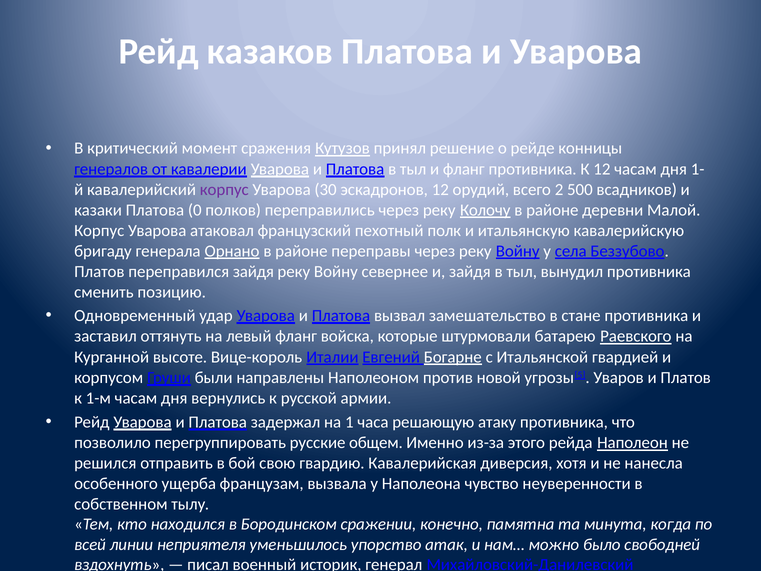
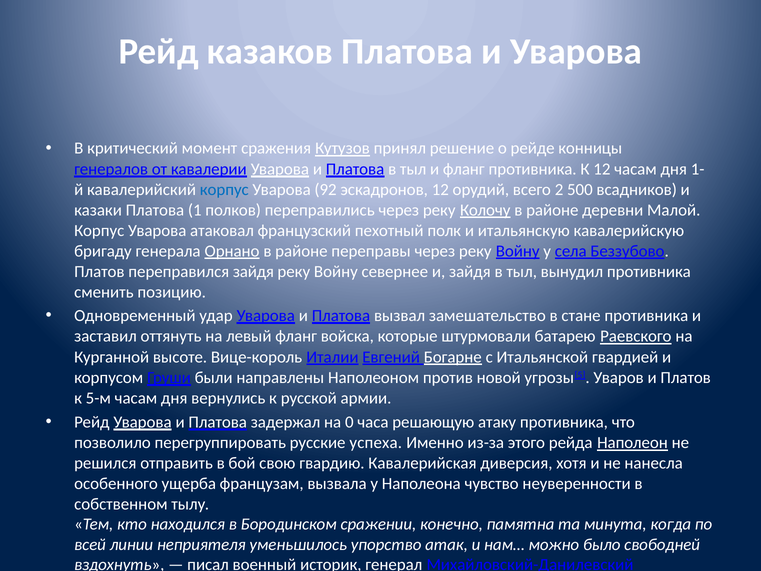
корпус colour: purple -> blue (224, 190)
30: 30 -> 92 (326, 190)
0: 0 -> 1 (195, 210)
1-м: 1-м -> 5-м (98, 398)
1: 1 -> 0 (349, 422)
общем: общем -> успеха (376, 443)
